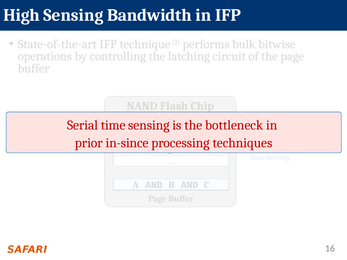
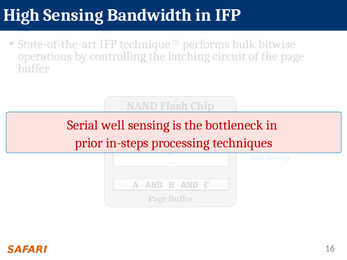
time: time -> well (113, 125)
in-since: in-since -> in-steps (127, 143)
